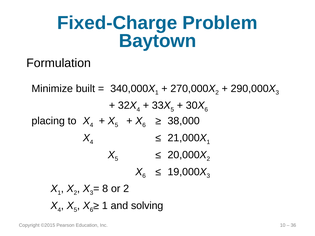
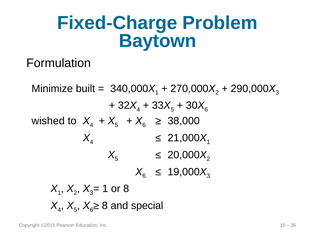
placing: placing -> wished (48, 121)
8: 8 -> 1 (105, 189)
or 2: 2 -> 8 (126, 189)
1: 1 -> 8 (105, 206)
solving: solving -> special (147, 206)
